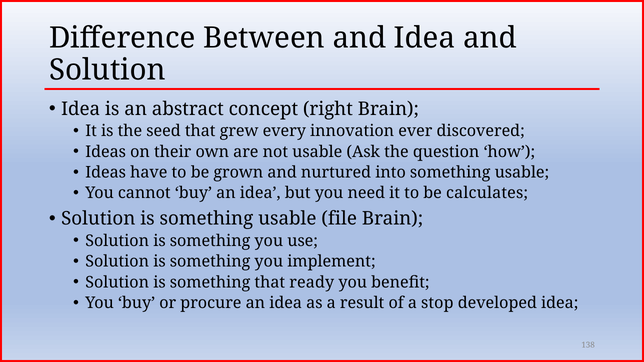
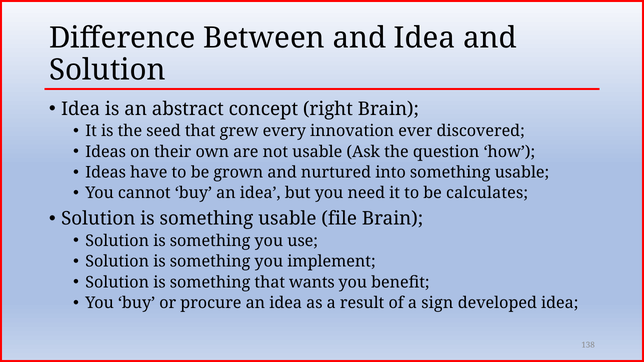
ready: ready -> wants (312, 282)
stop: stop -> sign (437, 303)
